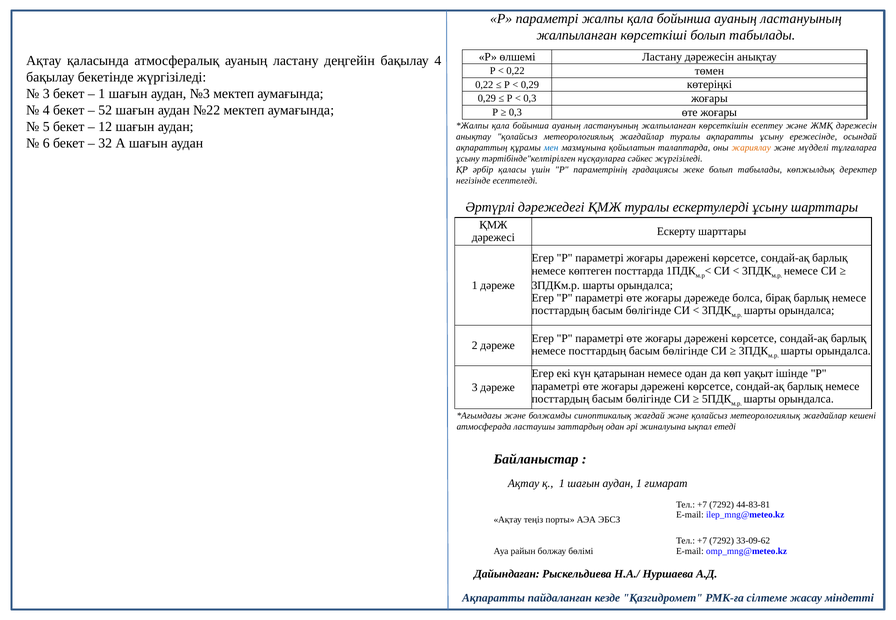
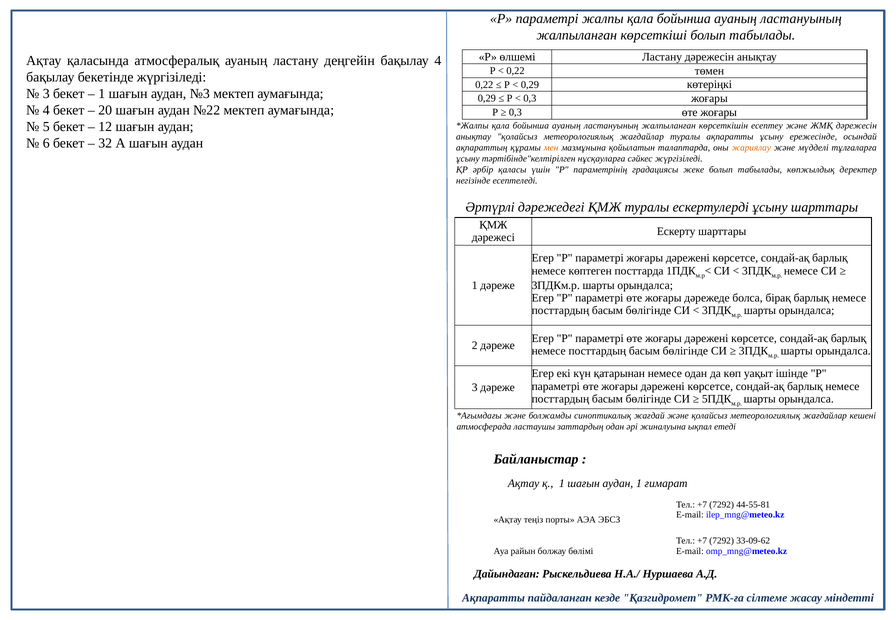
52: 52 -> 20 (105, 110)
мен colour: blue -> orange (551, 148)
44-83-81: 44-83-81 -> 44-55-81 (753, 505)
